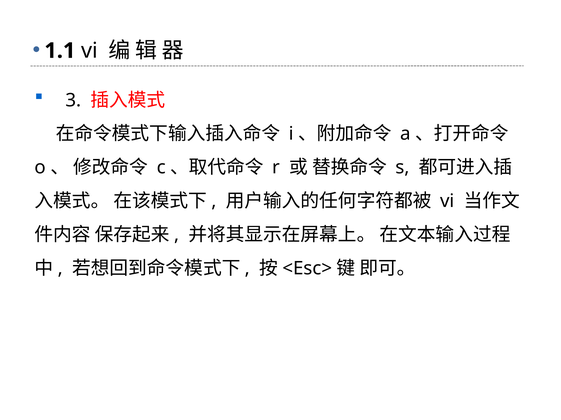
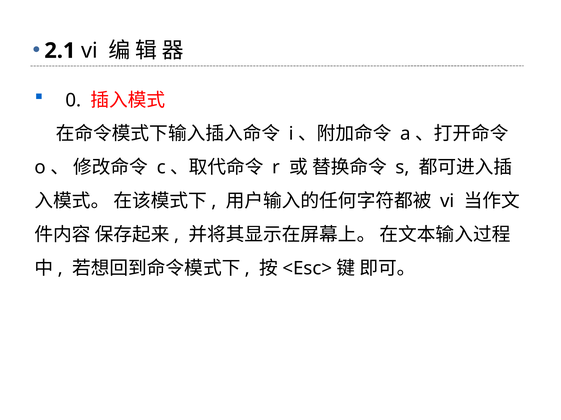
1.1: 1.1 -> 2.1 (60, 51)
3: 3 -> 0 (73, 100)
